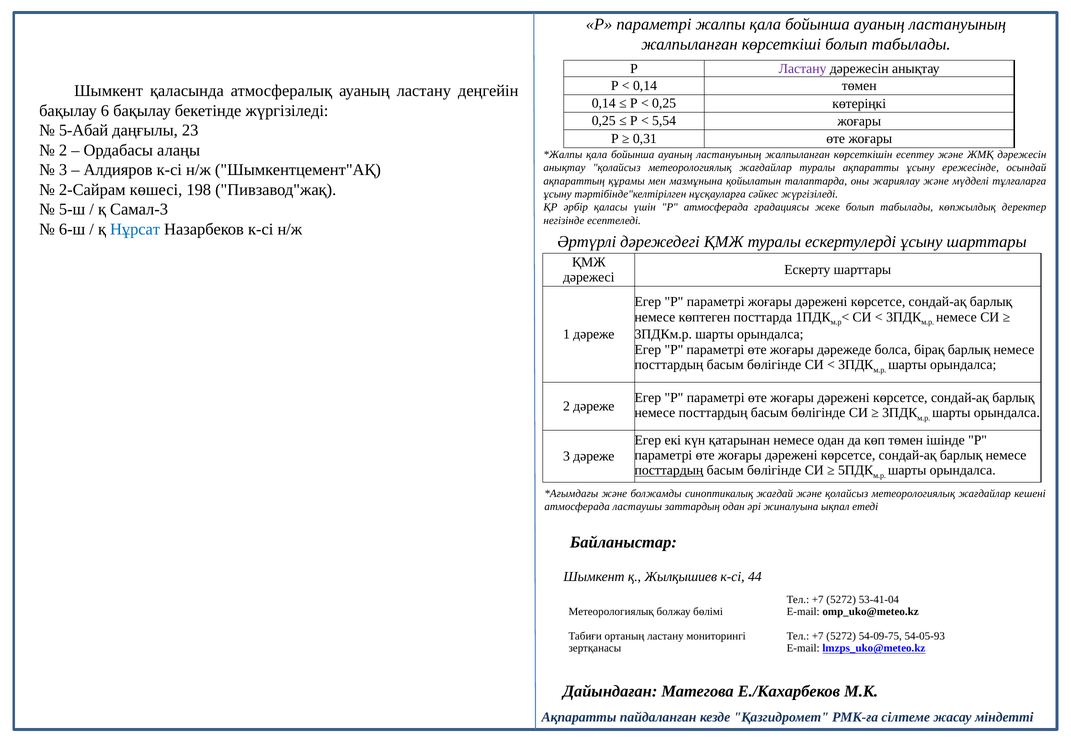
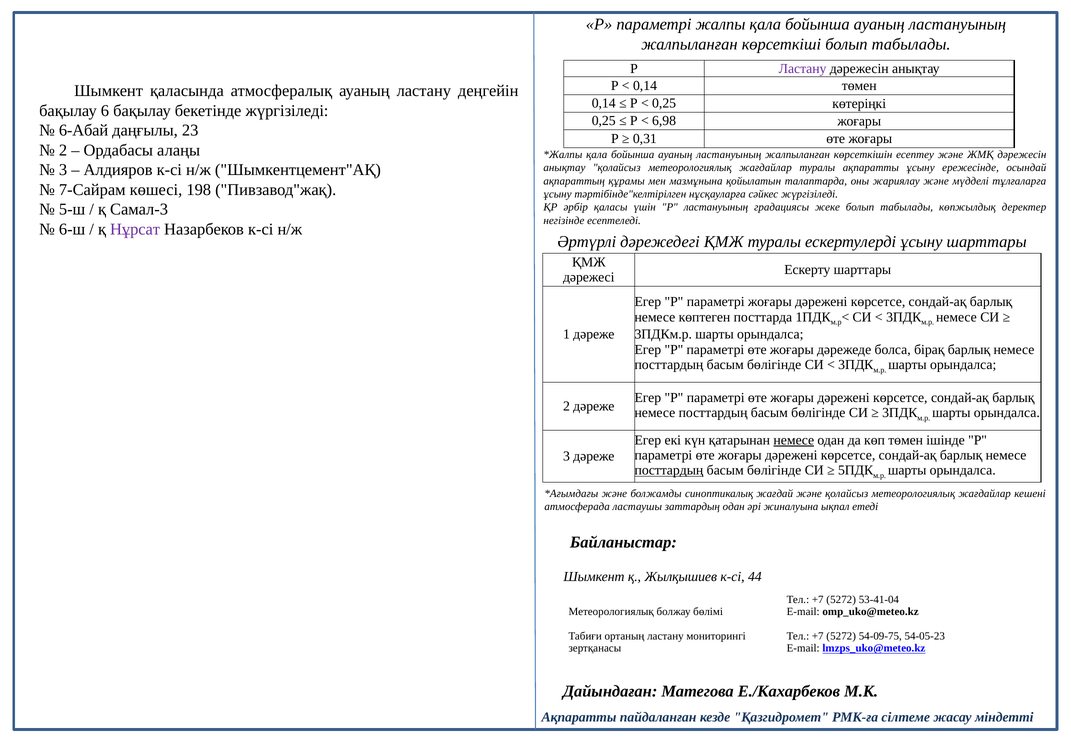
5,54: 5,54 -> 6,98 (664, 121)
5-Абай: 5-Абай -> 6-Абай (84, 130)
2-Сайрам: 2-Сайрам -> 7-Сайрам (92, 190)
Р атмосферада: атмосферада -> ластануының (716, 207)
Нұрсат colour: blue -> purple (135, 229)
немесе underline: none -> present (794, 440)
54-05-93: 54-05-93 -> 54-05-23 (925, 636)
